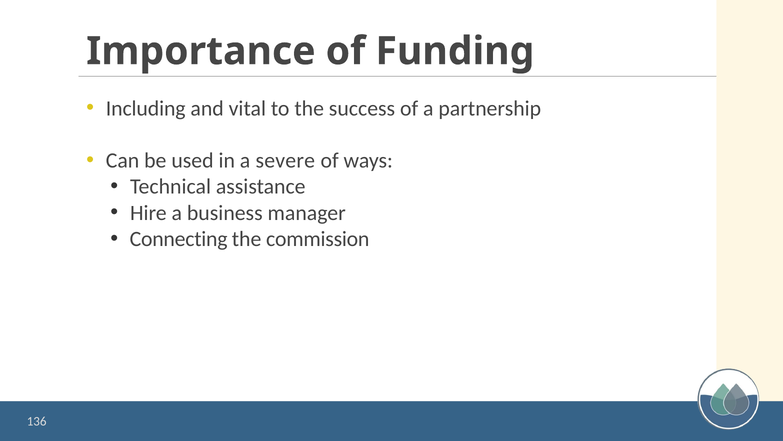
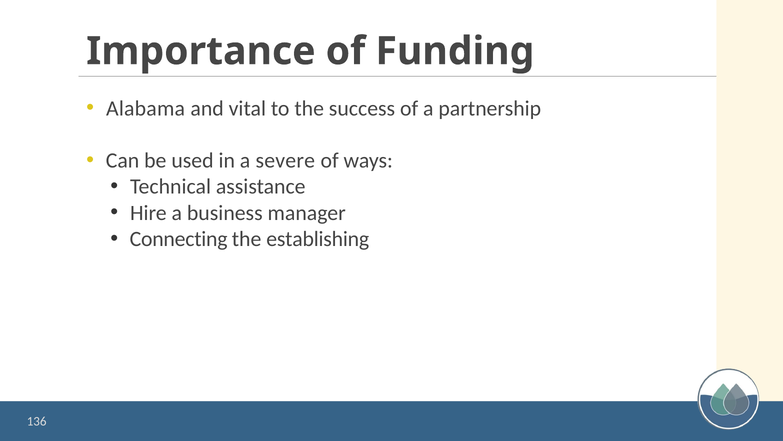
Including: Including -> Alabama (146, 108)
commission: commission -> establishing (318, 239)
